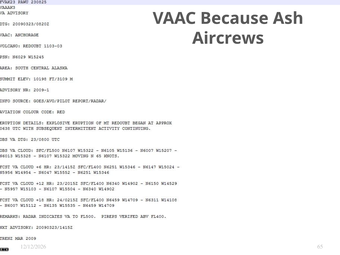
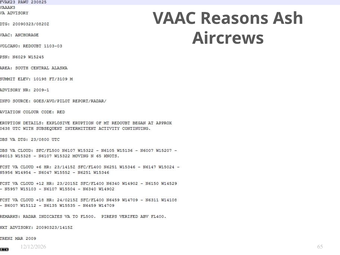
Because: Because -> Reasons (234, 18)
